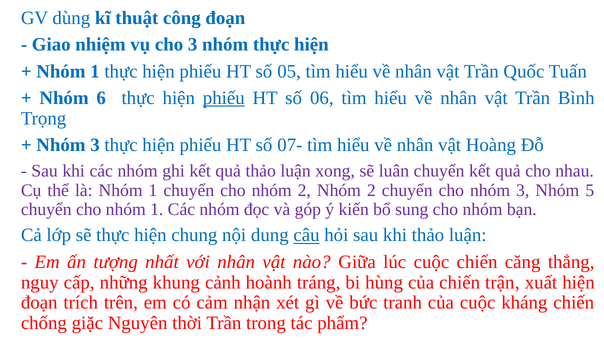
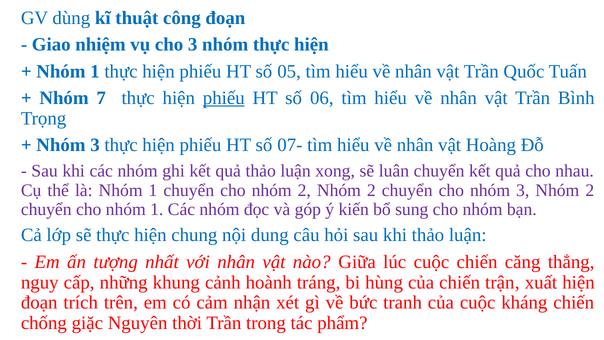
6: 6 -> 7 (101, 98)
3 Nhóm 5: 5 -> 2 (590, 190)
câu underline: present -> none (306, 235)
